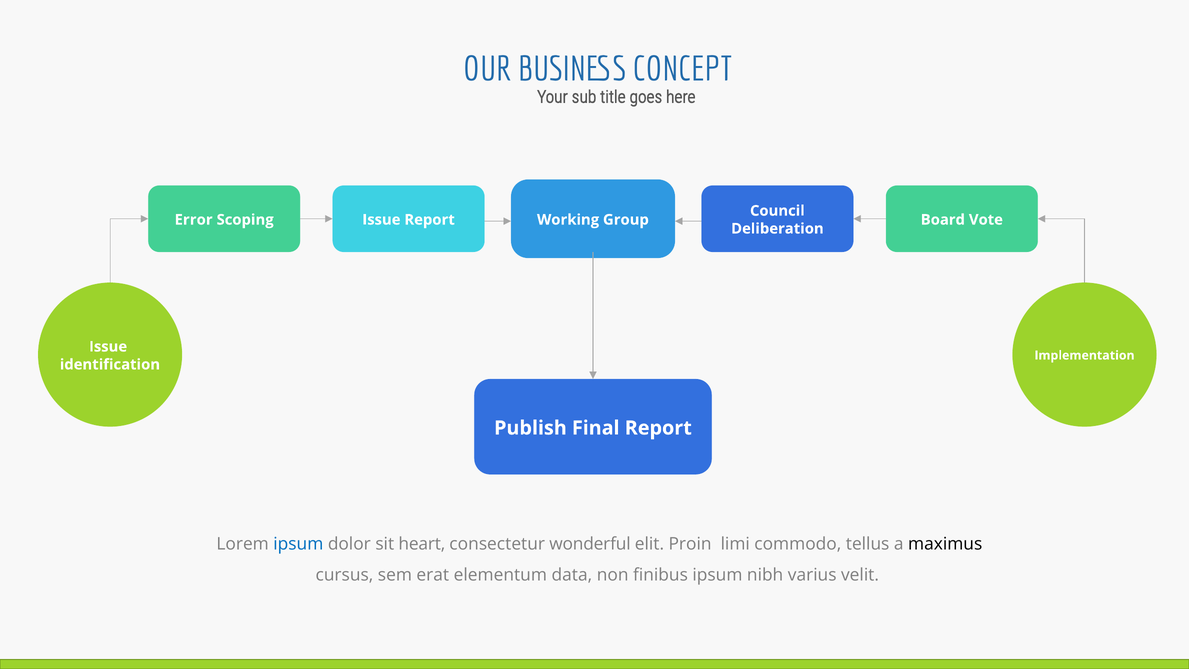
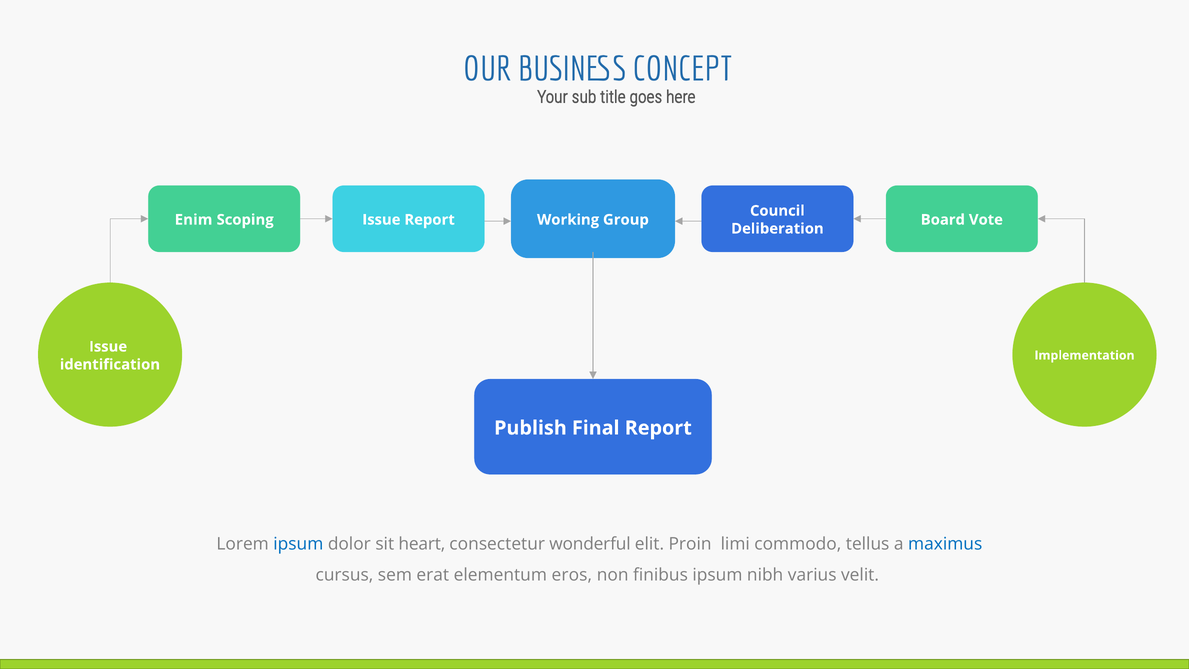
Error: Error -> Enim (194, 220)
maximus colour: black -> blue (945, 544)
data: data -> eros (572, 575)
